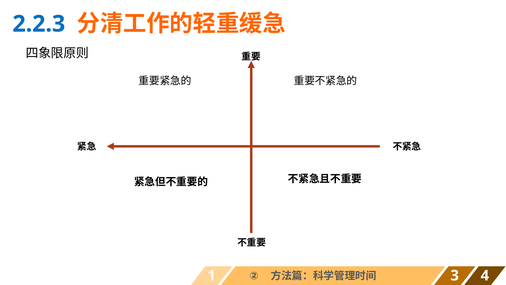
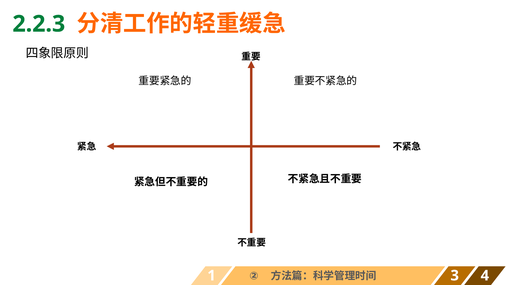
2.2.3 colour: blue -> green (39, 24)
